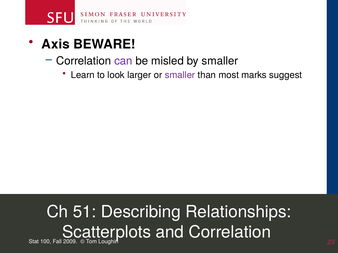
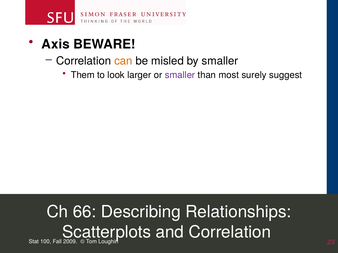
can colour: purple -> orange (123, 61)
Learn: Learn -> Them (83, 75)
marks: marks -> surely (254, 75)
51: 51 -> 66 (85, 212)
